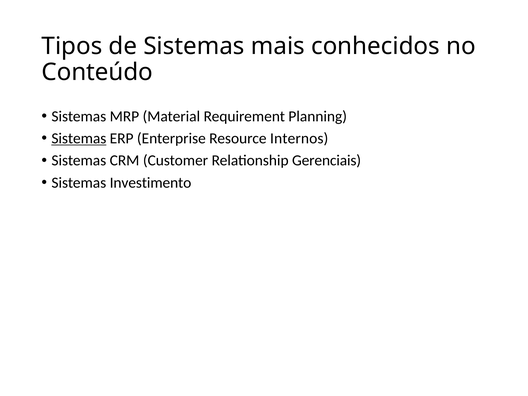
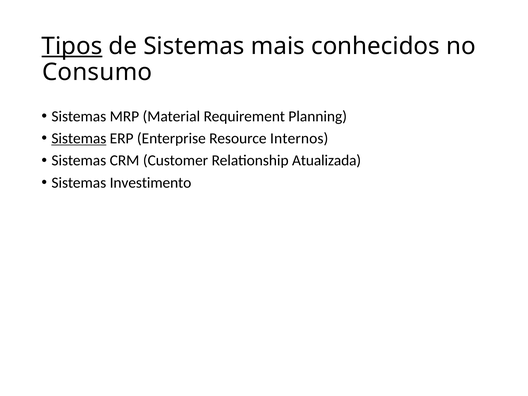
Tipos underline: none -> present (72, 46)
Conteúdo: Conteúdo -> Consumo (97, 72)
Gerenciais: Gerenciais -> Atualizada (327, 161)
